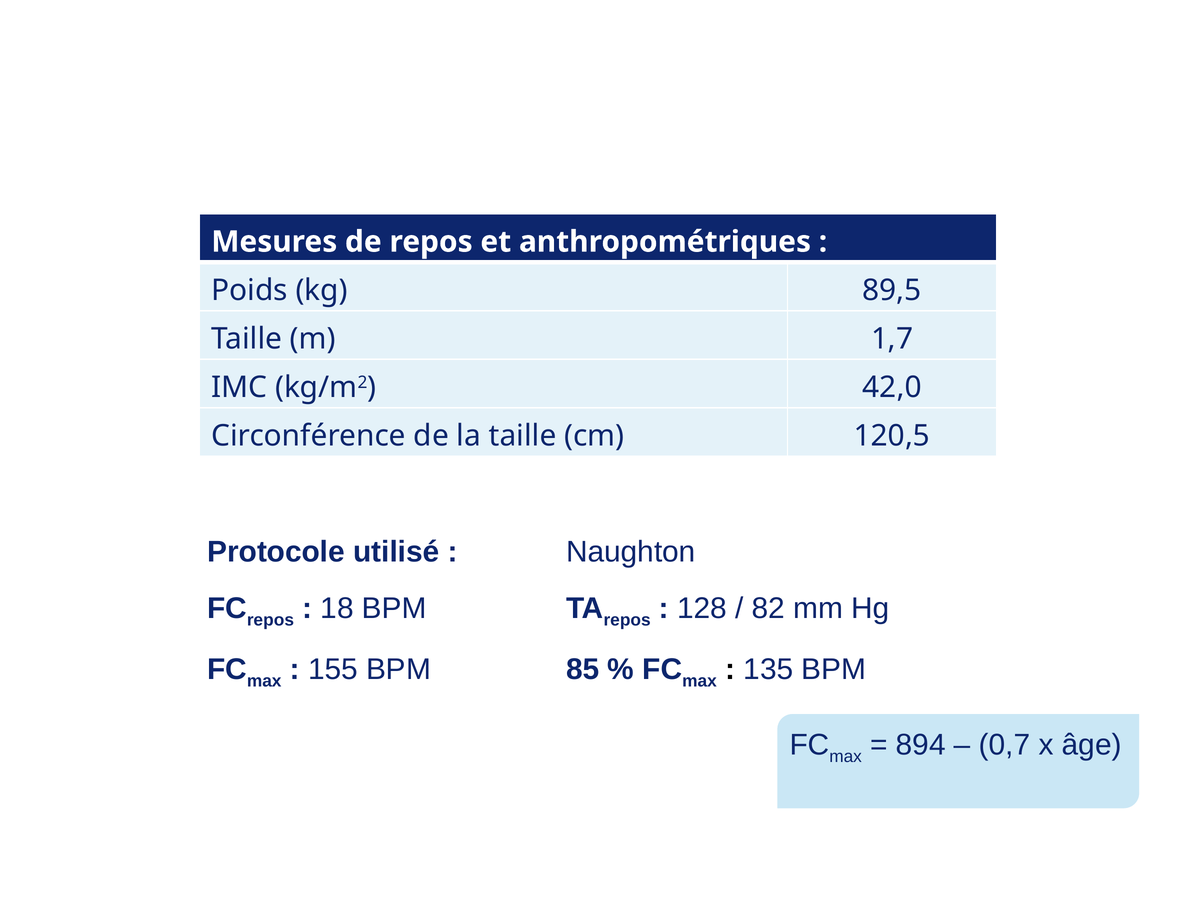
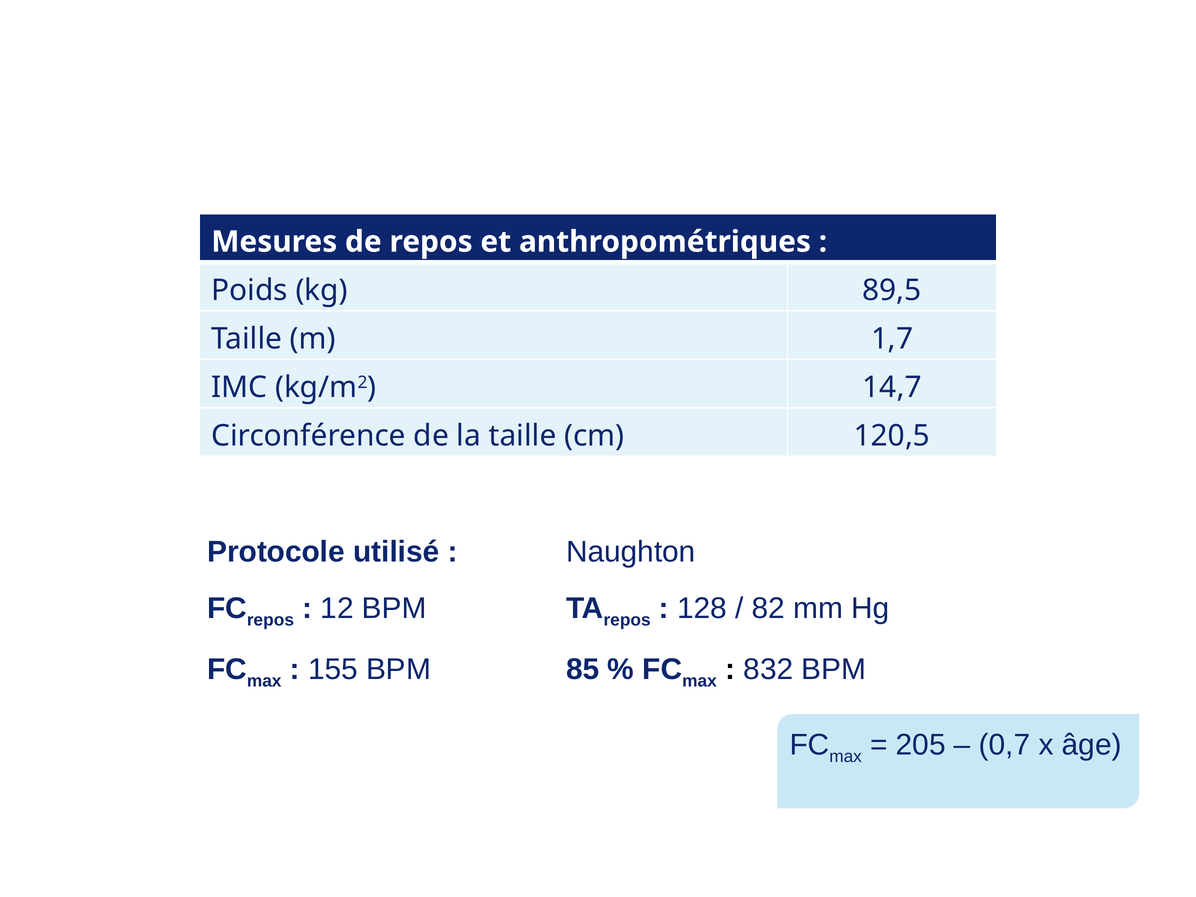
42,0: 42,0 -> 14,7 (892, 387)
18: 18 -> 12 (337, 608)
135: 135 -> 832 (768, 669)
894: 894 -> 205 (921, 745)
